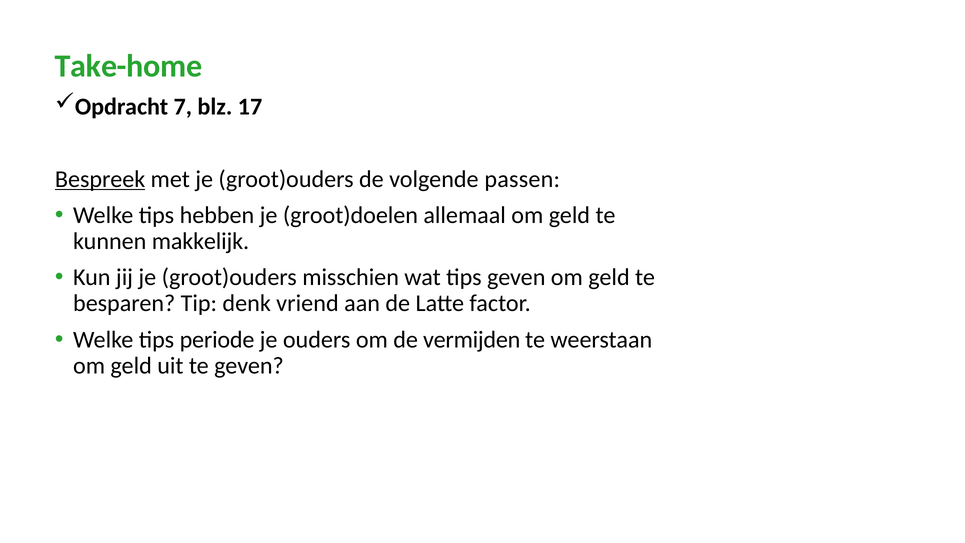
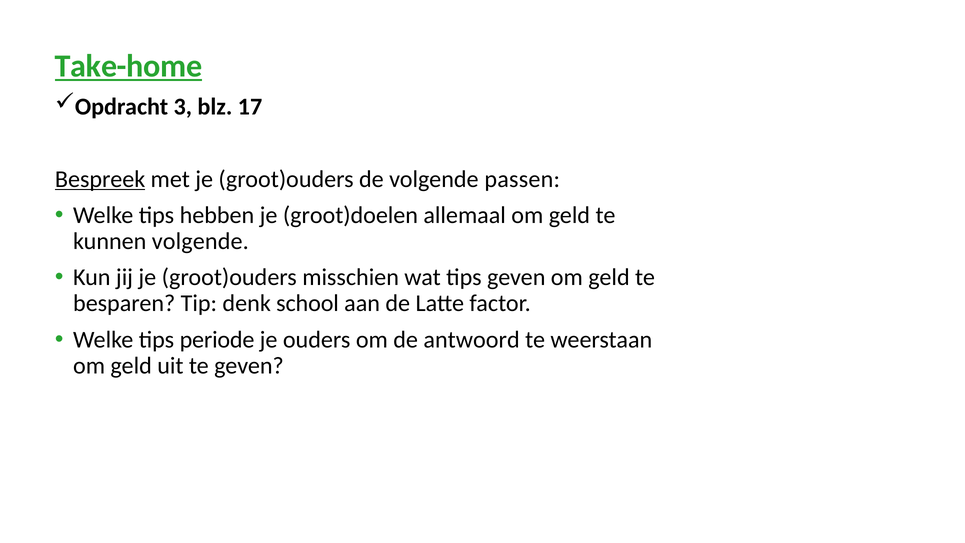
Take-home underline: none -> present (129, 66)
7: 7 -> 3 (183, 107)
kunnen makkelijk: makkelijk -> volgende (200, 241)
vriend: vriend -> school (308, 303)
vermijden: vermijden -> antwoord (472, 339)
